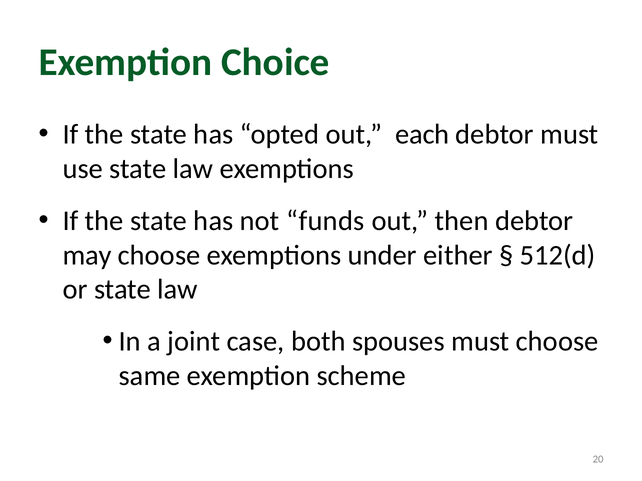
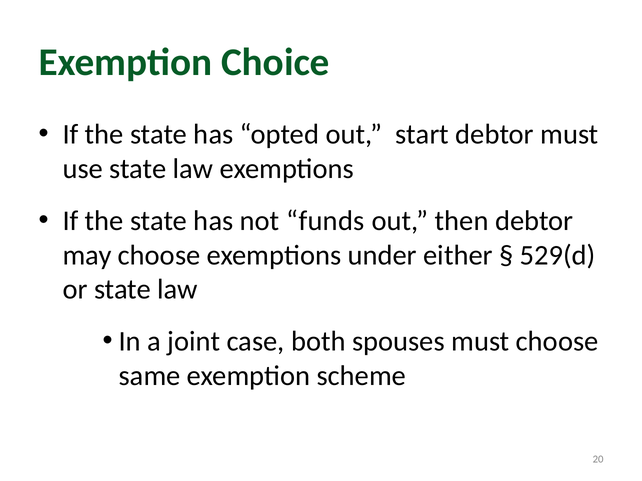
each: each -> start (422, 135)
512(d: 512(d -> 529(d (558, 255)
